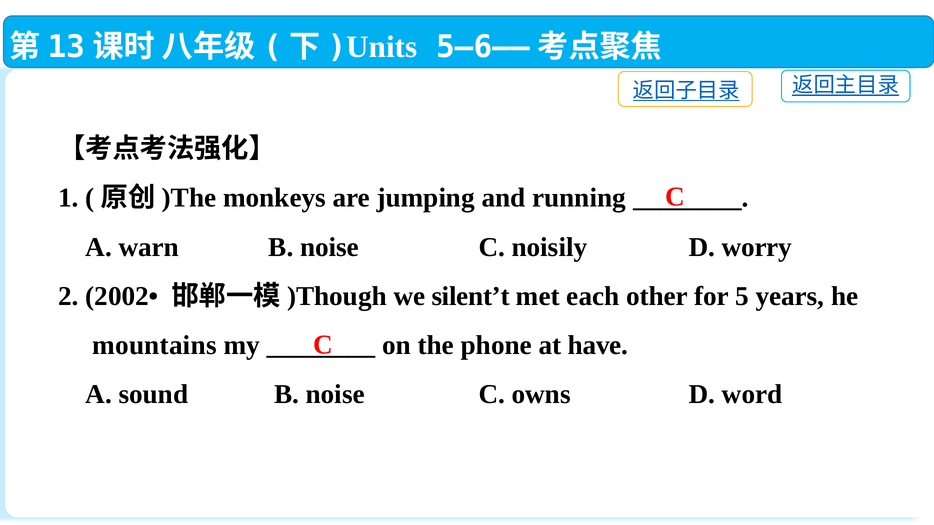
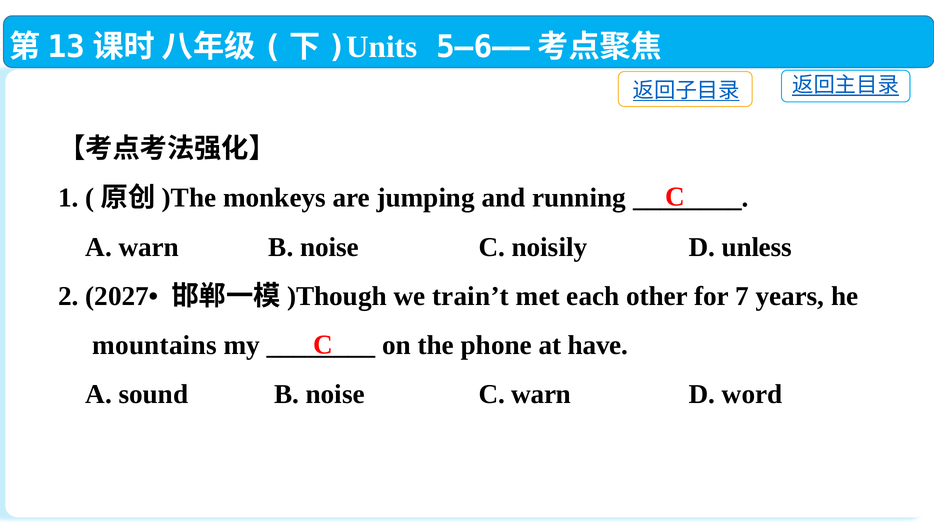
worry: worry -> unless (757, 247)
2002•: 2002• -> 2027• (122, 296)
silent’t: silent’t -> train’t (470, 296)
5: 5 -> 7 (742, 296)
C owns: owns -> warn (541, 394)
